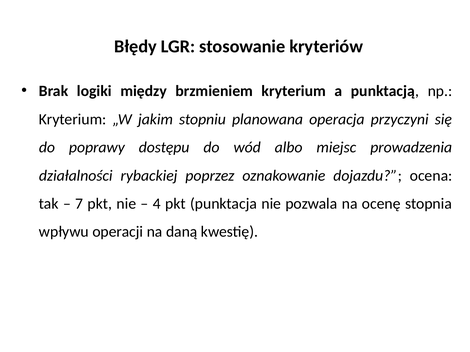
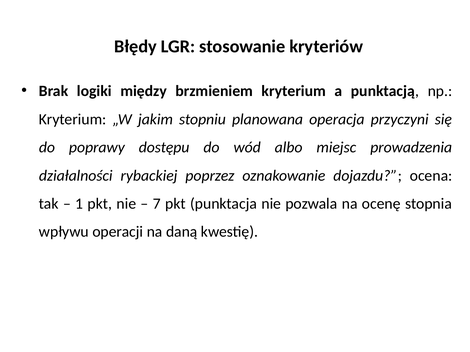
7: 7 -> 1 (79, 204)
4: 4 -> 7 (157, 204)
